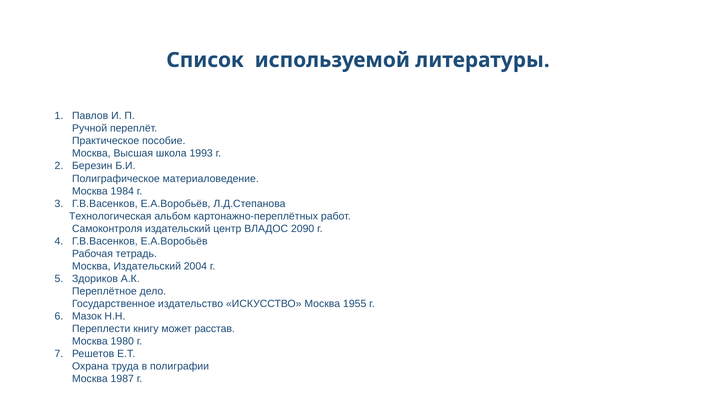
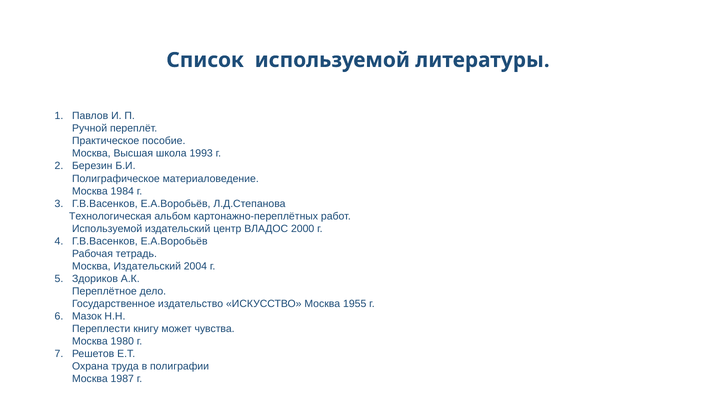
Самоконтроля: Самоконтроля -> Используемой (107, 229)
2090: 2090 -> 2000 (303, 229)
расстав: расстав -> чувства (215, 329)
